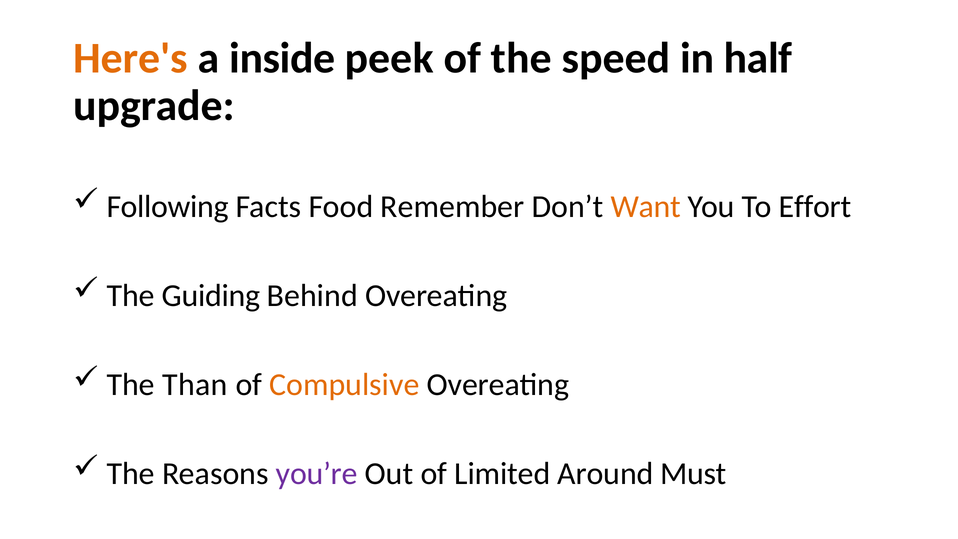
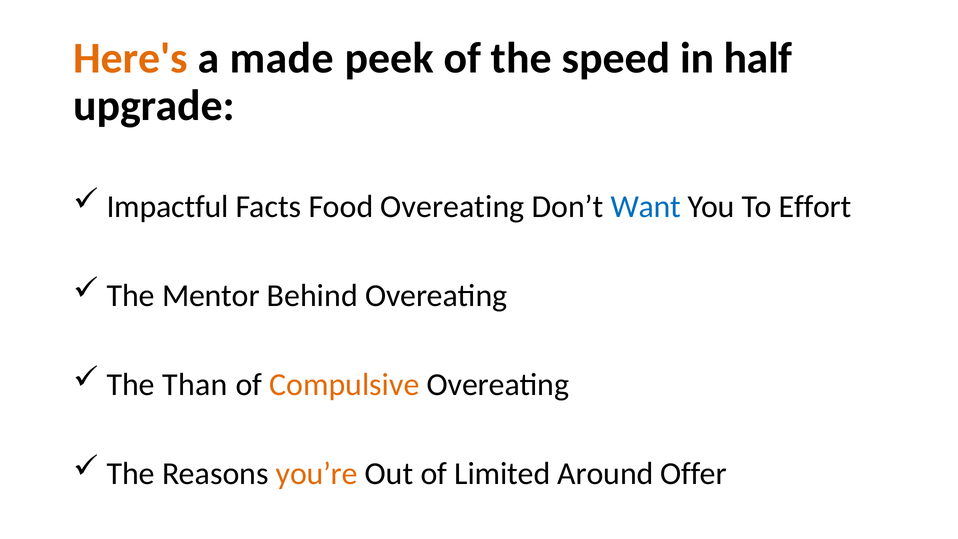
inside: inside -> made (282, 58)
Following: Following -> Impactful (168, 206)
Food Remember: Remember -> Overeating (452, 206)
Want colour: orange -> blue (646, 206)
Guiding: Guiding -> Mentor (211, 295)
you’re colour: purple -> orange (317, 473)
Must: Must -> Offer (693, 473)
